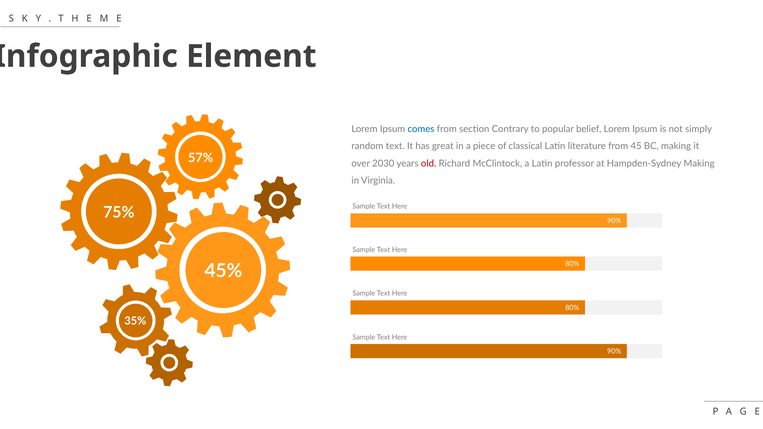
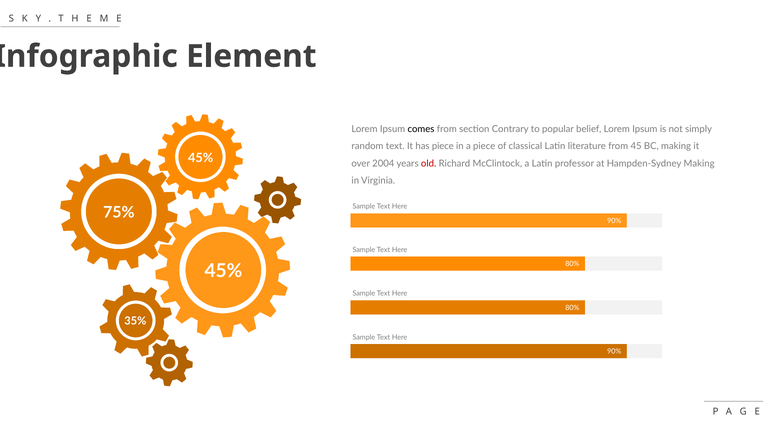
comes colour: blue -> black (421, 129)
has great: great -> piece (443, 146)
57%: 57% -> 45% (201, 158)
2030: 2030 -> 2004 (383, 164)
